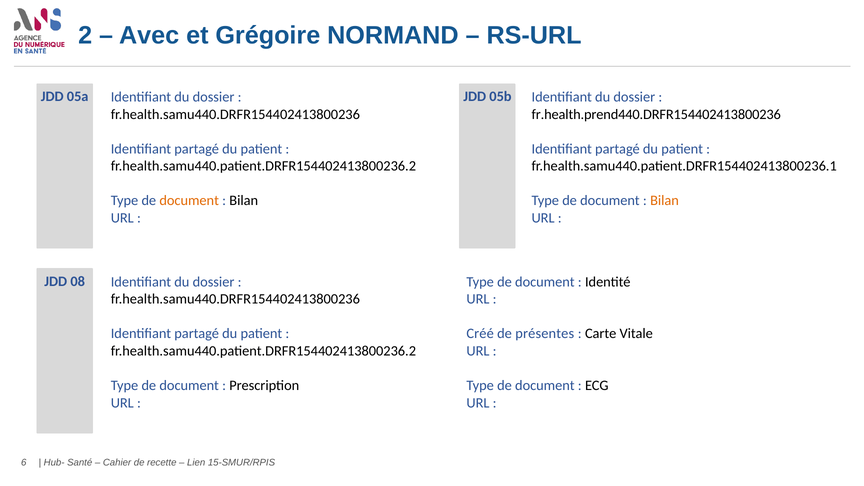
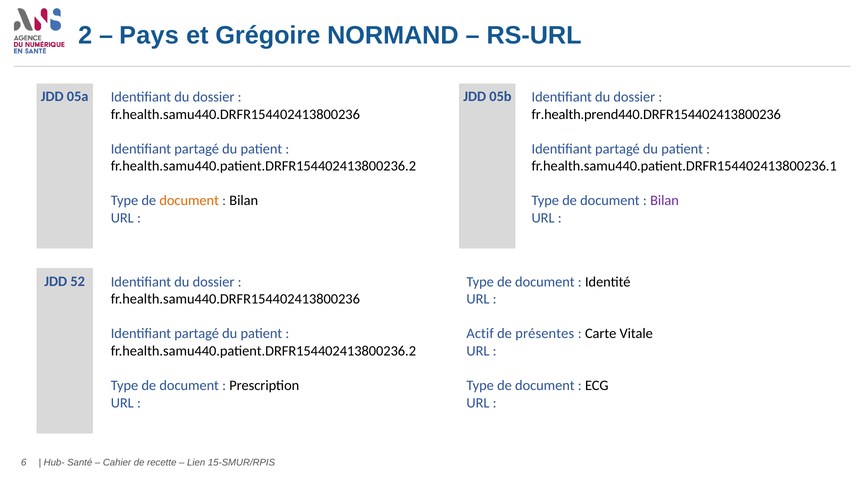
Avec: Avec -> Pays (149, 35)
Bilan colour: orange -> purple (665, 201)
08: 08 -> 52 (78, 281)
Créé: Créé -> Actif (480, 334)
